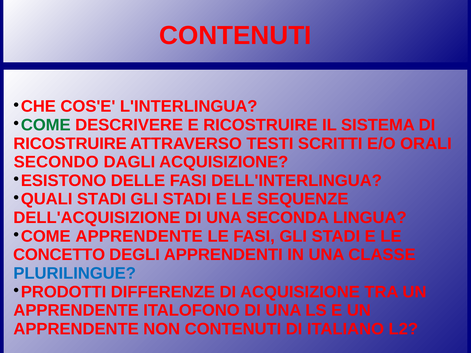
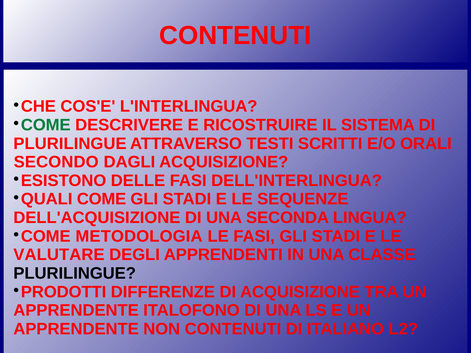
RICOSTRUIRE: RICOSTRUIRE -> PLURILINGUE (70, 144)
QUALI STADI: STADI -> COME (102, 199)
COME APPRENDENTE: APPRENDENTE -> METODOLOGIA (139, 236)
CONCETTO: CONCETTO -> VALUTARE (59, 255)
PLURILINGUE colour: blue -> black (75, 273)
